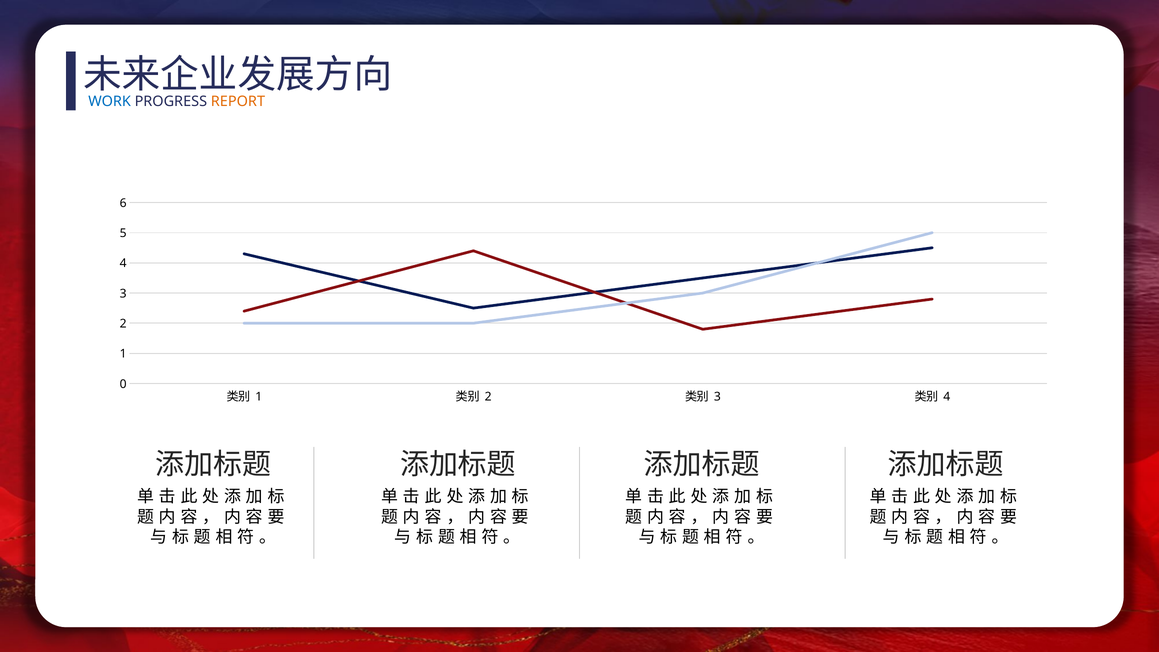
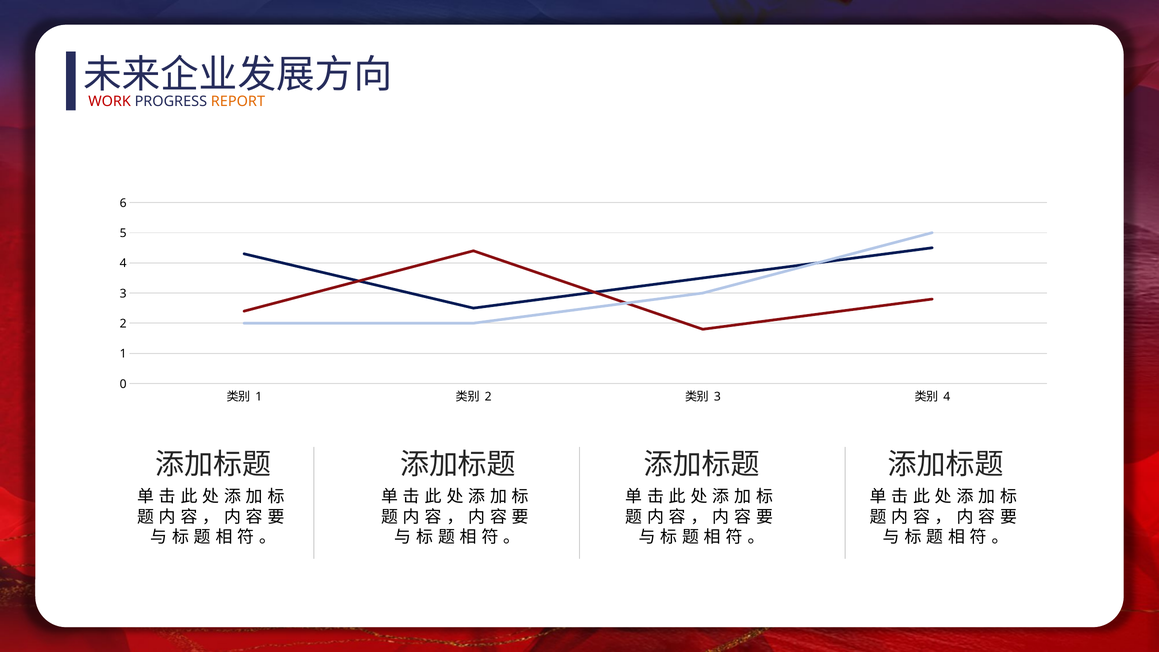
WORK colour: blue -> red (110, 101)
